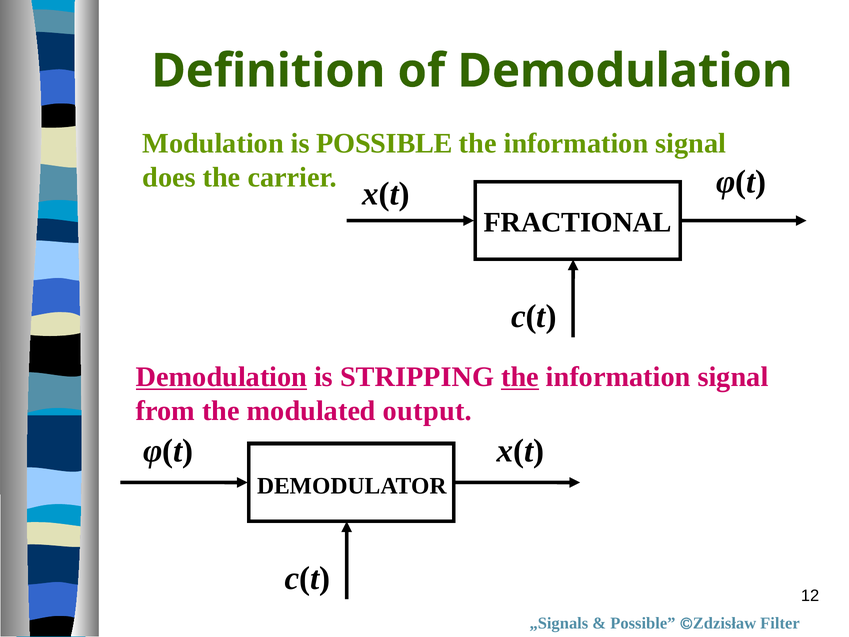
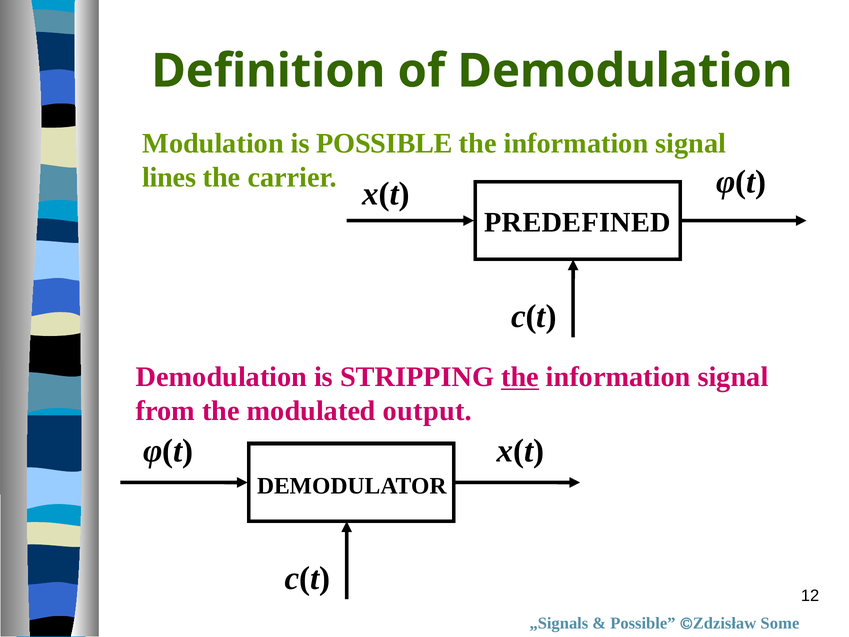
does: does -> lines (169, 177)
FRACTIONAL: FRACTIONAL -> PREDEFINED (578, 222)
Demodulation underline: present -> none (222, 377)
Filter: Filter -> Some (780, 623)
